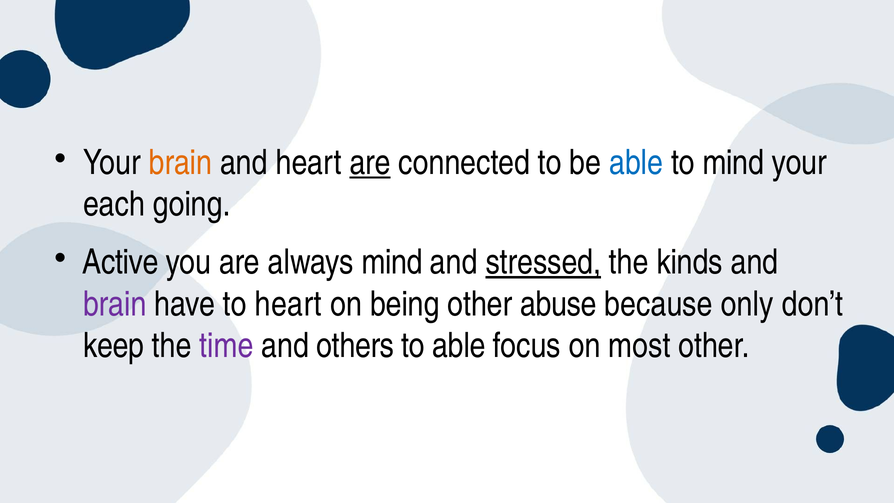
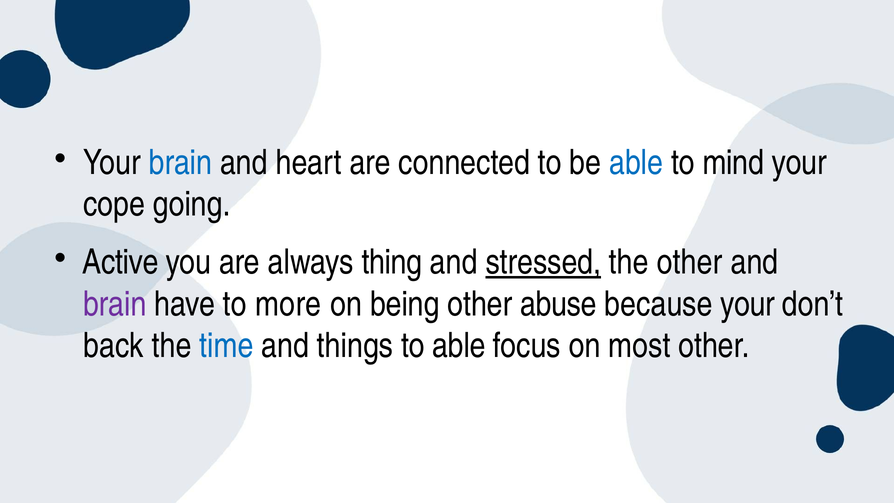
brain colour: orange -> blue (180, 163)
are underline: present -> none (370, 163)
each: each -> cope (114, 204)
always mind: mind -> thing (392, 262)
the kinds: kinds -> other (690, 262)
to heart: heart -> more (288, 304)
because only: only -> your (747, 304)
keep: keep -> back (113, 346)
time colour: purple -> blue (226, 346)
others: others -> things (355, 346)
